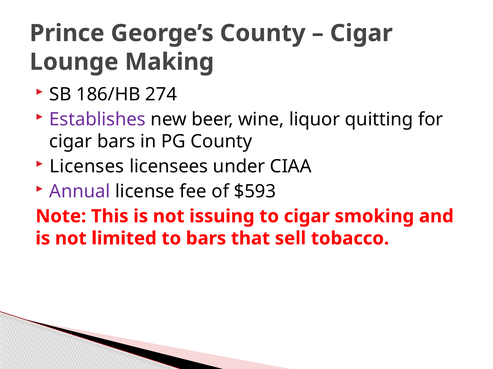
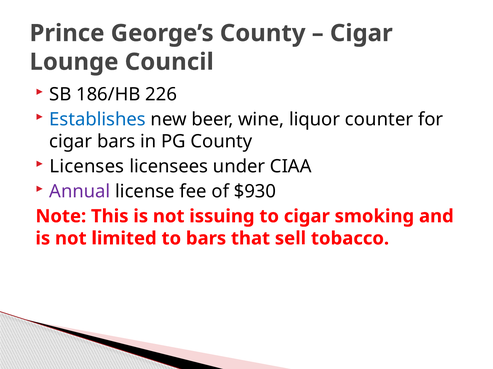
Making: Making -> Council (169, 62)
274: 274 -> 226 (161, 95)
Establishes colour: purple -> blue (98, 120)
quitting: quitting -> counter (379, 120)
$593: $593 -> $930 (255, 192)
